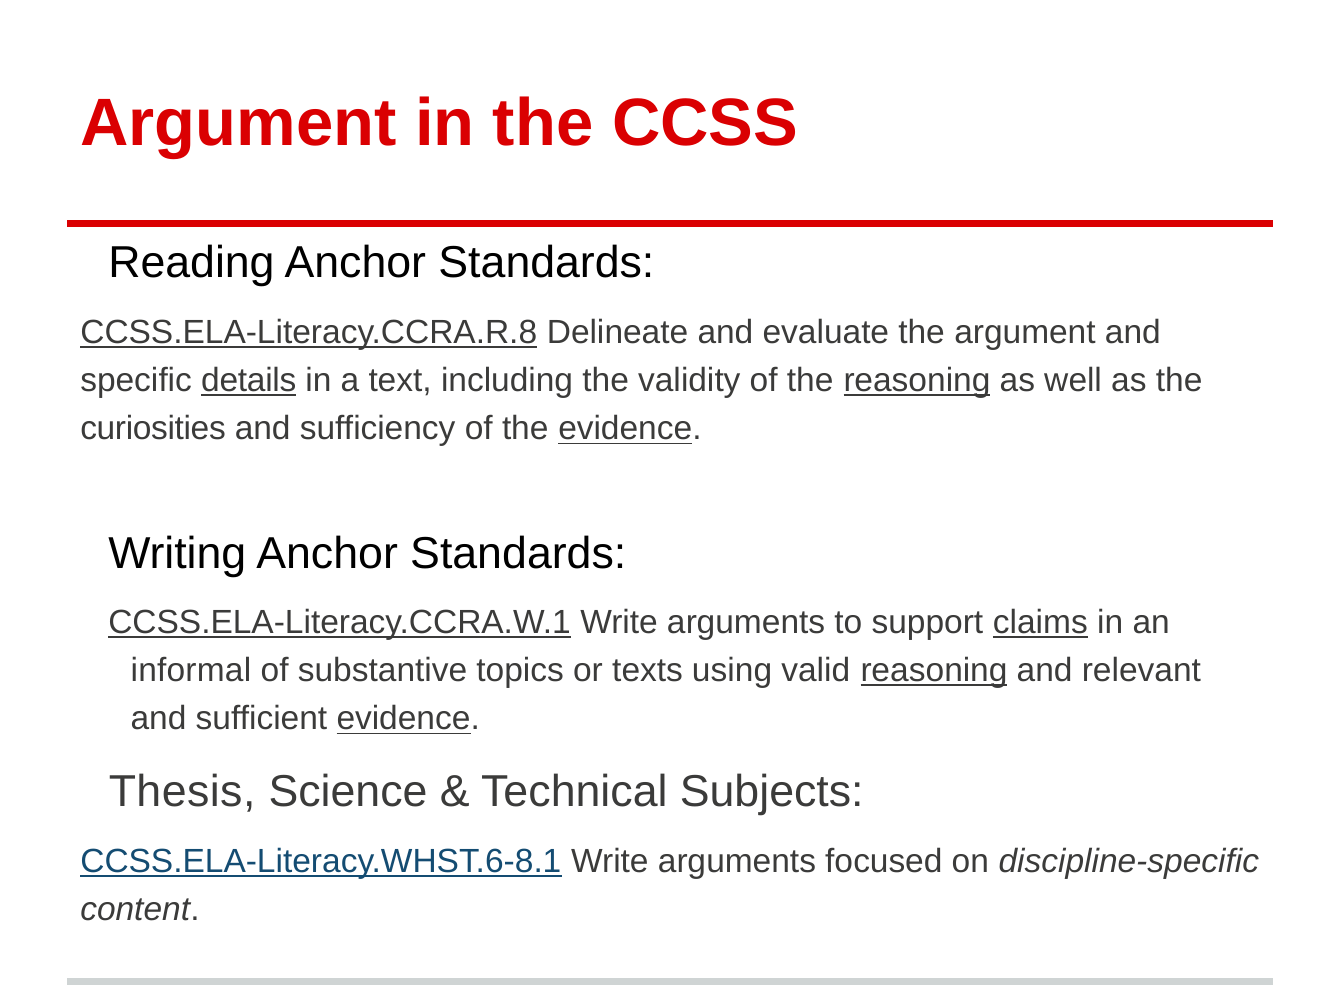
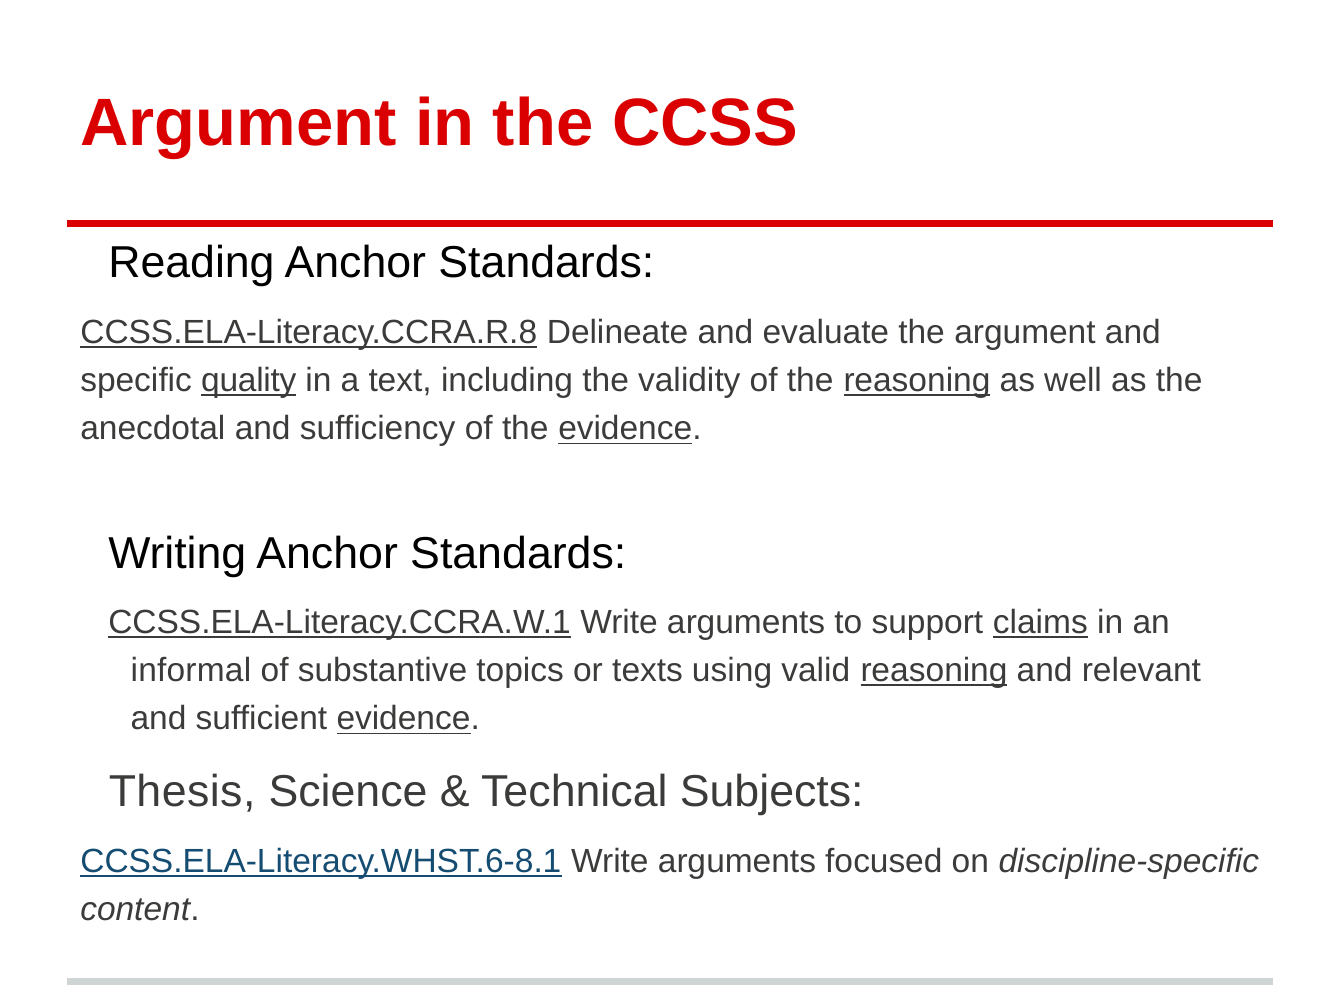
details: details -> quality (249, 380)
curiosities: curiosities -> anecdotal (153, 429)
